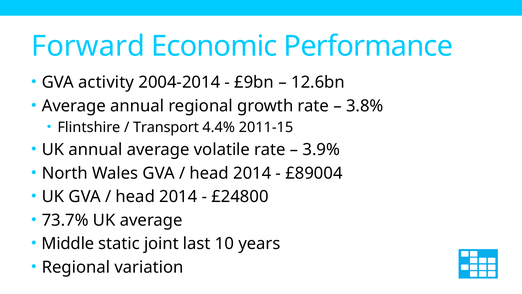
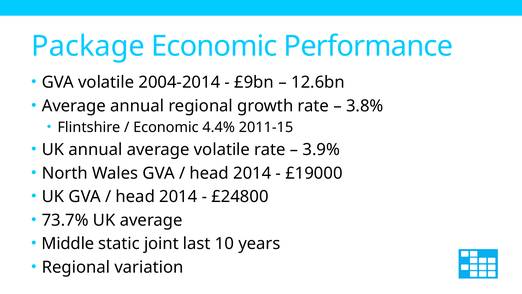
Forward: Forward -> Package (88, 46)
GVA activity: activity -> volatile (106, 82)
Transport: Transport -> Economic (166, 127)
£89004: £89004 -> £19000 (314, 173)
